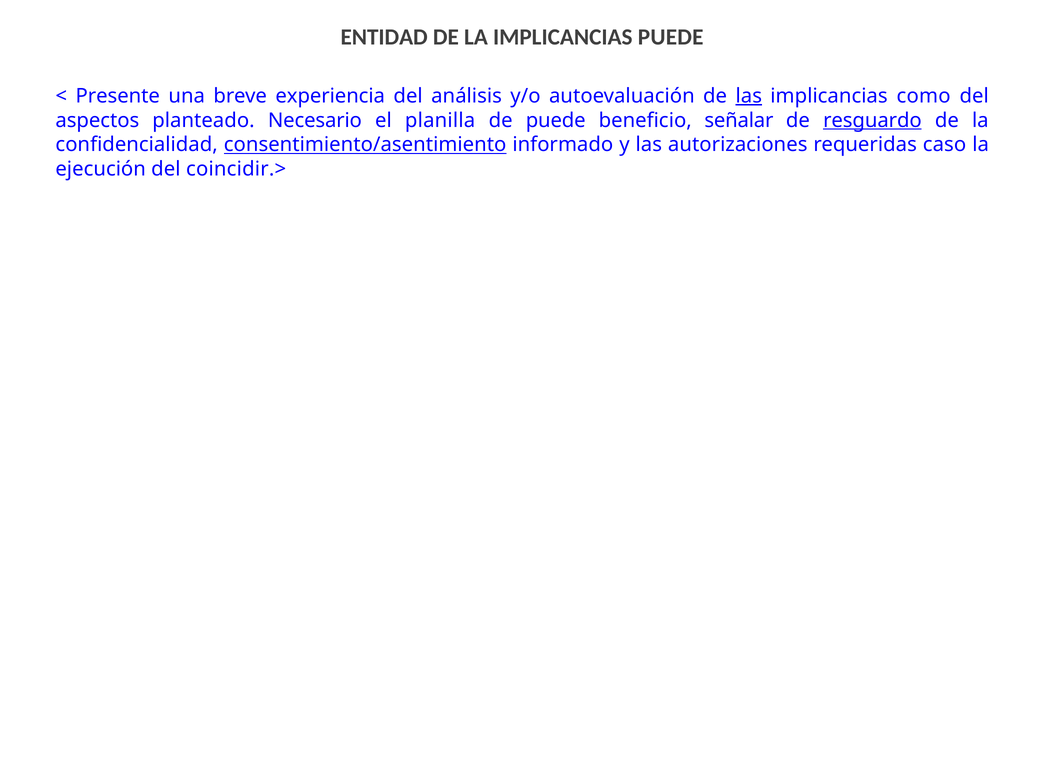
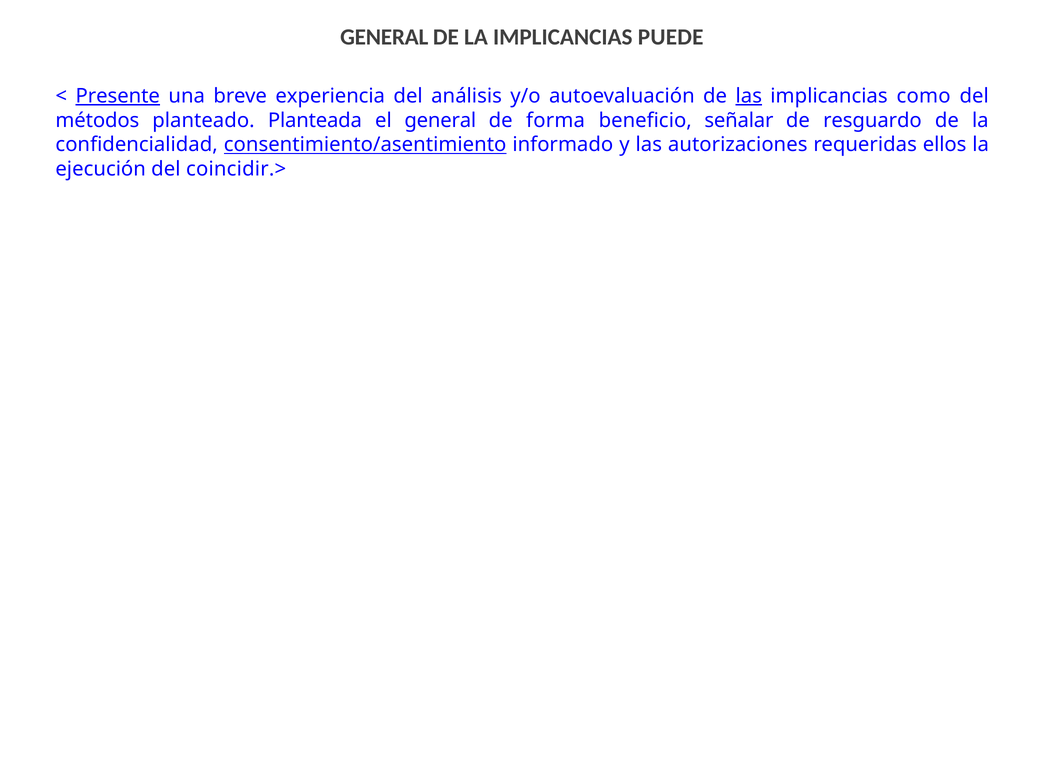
ENTIDAD: ENTIDAD -> GENERAL (384, 37)
Presente underline: none -> present (118, 96)
aspectos: aspectos -> métodos (97, 120)
Necesario: Necesario -> Planteada (315, 120)
el planilla: planilla -> general (440, 120)
de puede: puede -> forma (556, 120)
resguardo underline: present -> none (872, 120)
caso: caso -> ellos (945, 145)
